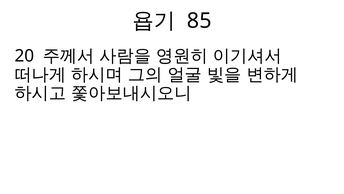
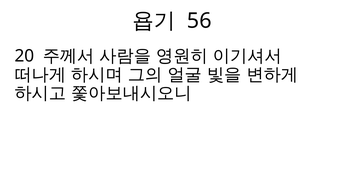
85: 85 -> 56 (199, 21)
